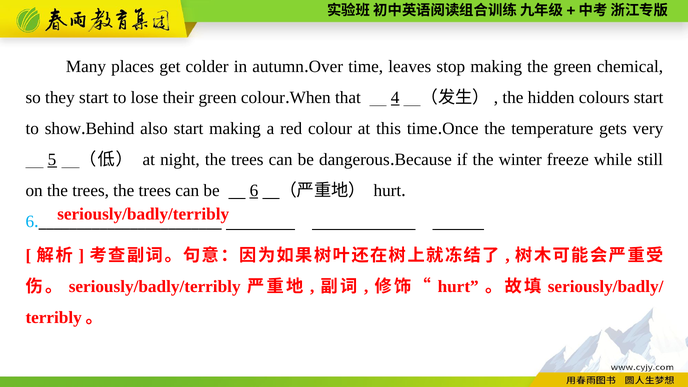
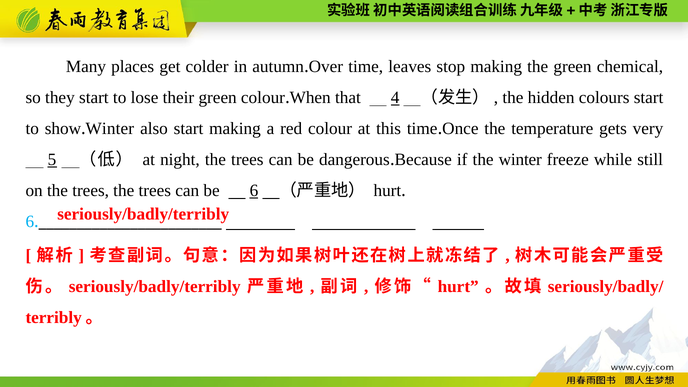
Behind: Behind -> Winter (110, 128)
